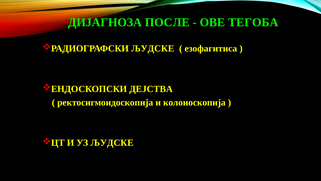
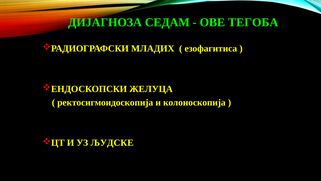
ПОСЛЕ: ПОСЛЕ -> СЕДАМ (167, 22)
ЉУДСКЕ: ЉУДСКЕ -> МЛАДИХ (153, 48)
ДЕЈСТВА: ДЕЈСТВА -> ЖЕЛУЦА (151, 89)
